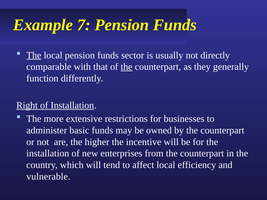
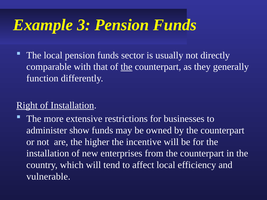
7: 7 -> 3 (84, 25)
The underline: present -> none (34, 55)
basic: basic -> show (79, 130)
